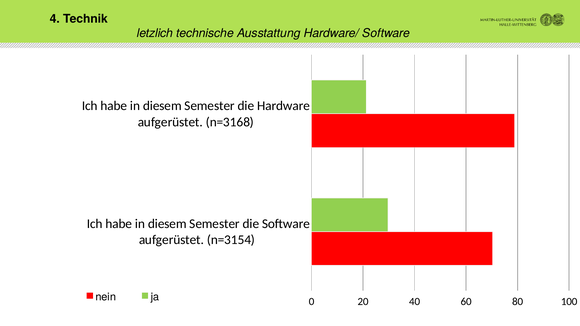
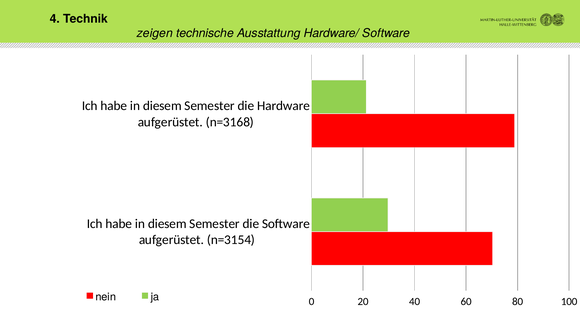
letzlich: letzlich -> zeigen (155, 33)
